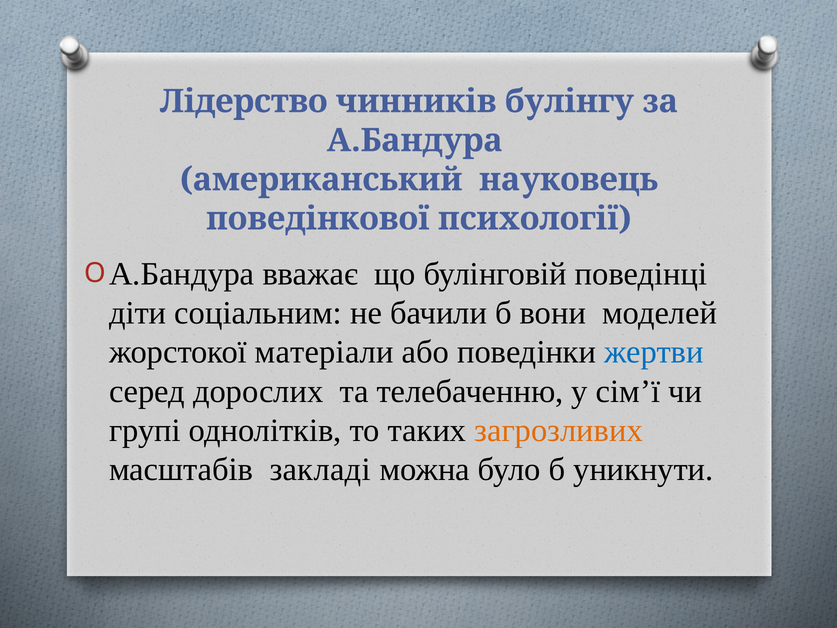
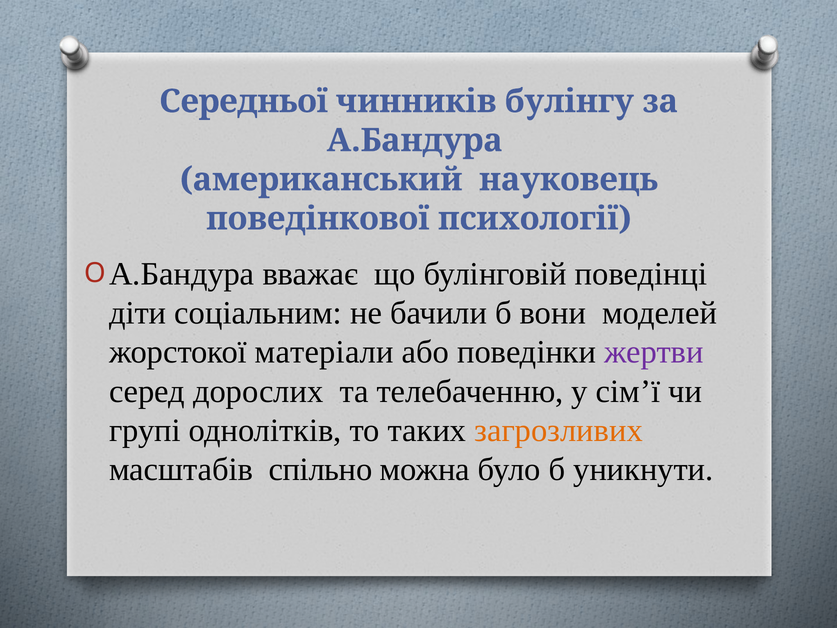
Лідерство: Лідерство -> Середньої (244, 101)
жертви colour: blue -> purple (654, 352)
закладі: закладі -> спільно (320, 469)
